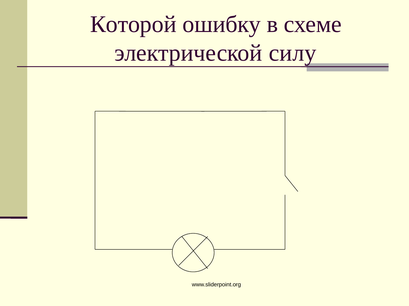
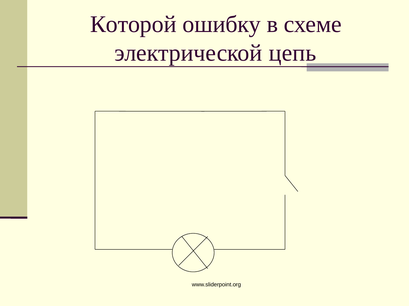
силу: силу -> цепь (293, 53)
